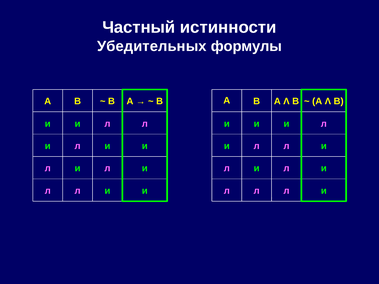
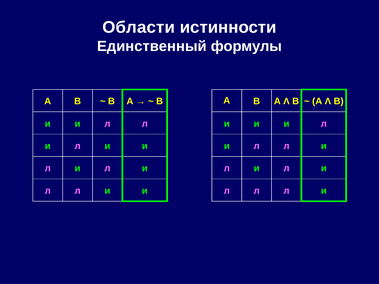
Частный: Частный -> Области (139, 27)
Убедительных: Убедительных -> Единственный (152, 46)
